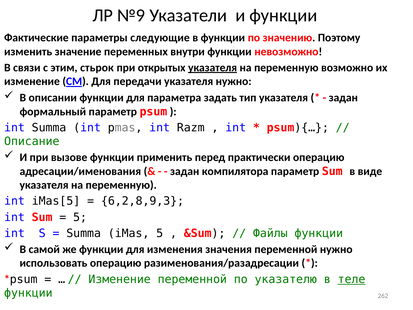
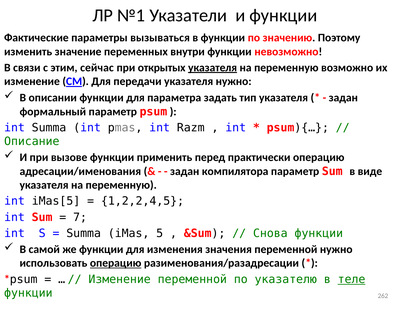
№9: №9 -> №1 (131, 15)
следующие: следующие -> вызываться (160, 38)
стьрок: стьрок -> сейчас (97, 68)
6,2,8,9,3: 6,2,8,9,3 -> 1,2,2,4,5 (143, 201)
5: 5 -> 7 (80, 217)
Файлы: Файлы -> Снова (270, 233)
операцию underline: none -> present (116, 263)
